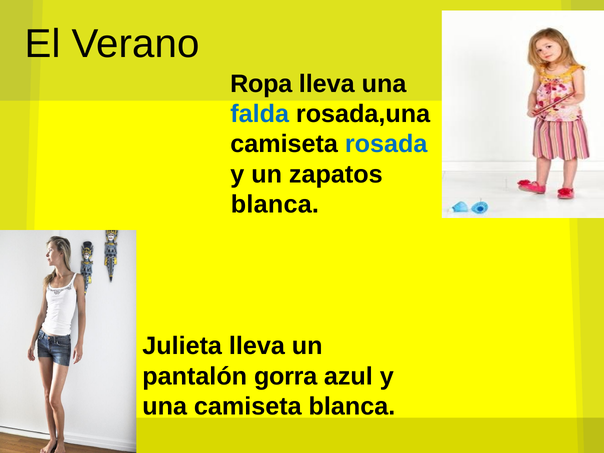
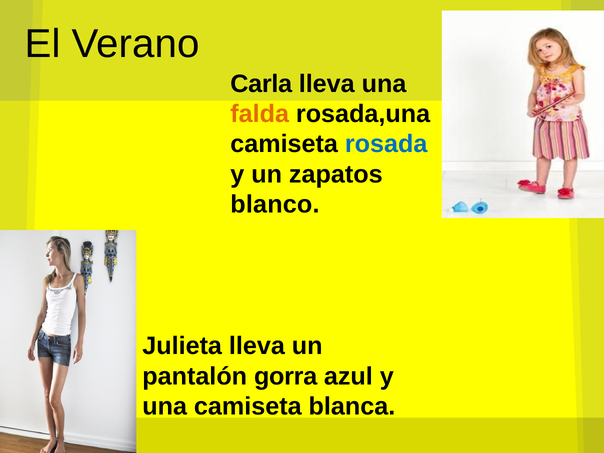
Ropa: Ropa -> Carla (261, 84)
falda colour: blue -> orange (260, 114)
blanca: blanca -> blanco (275, 205)
